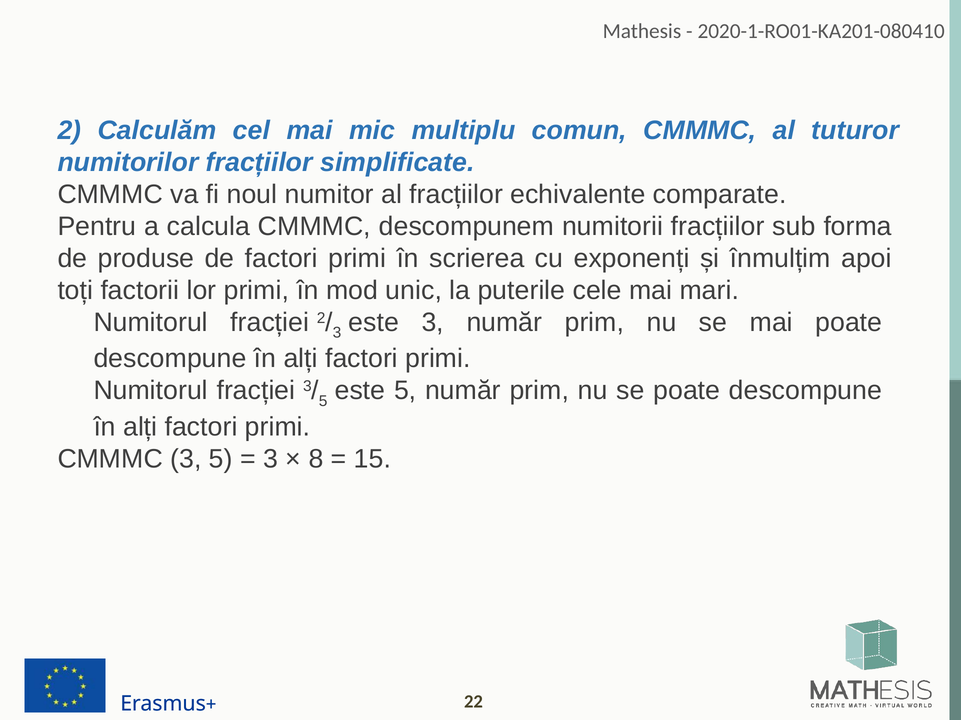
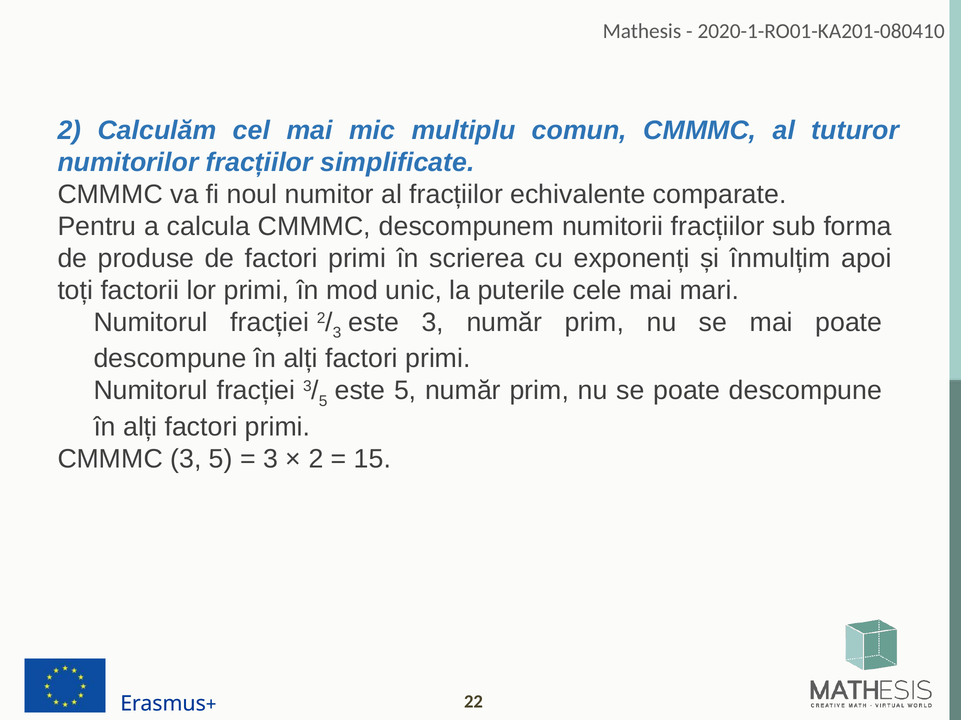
8: 8 -> 2 (316, 460)
